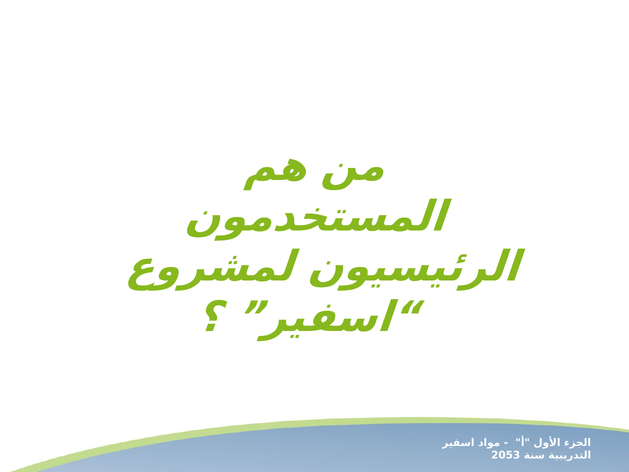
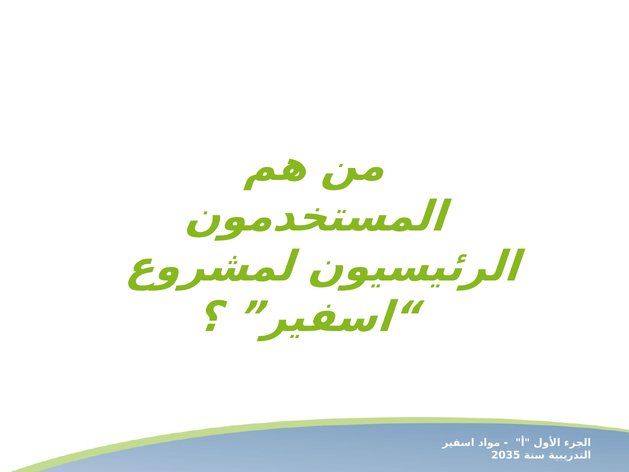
2053: 2053 -> 2035 (506, 455)
